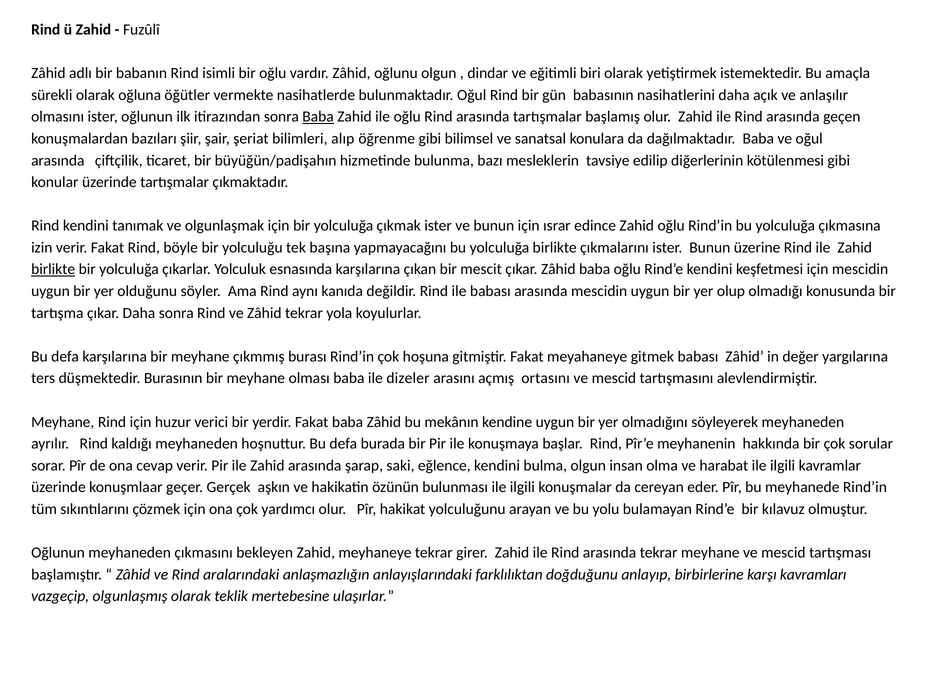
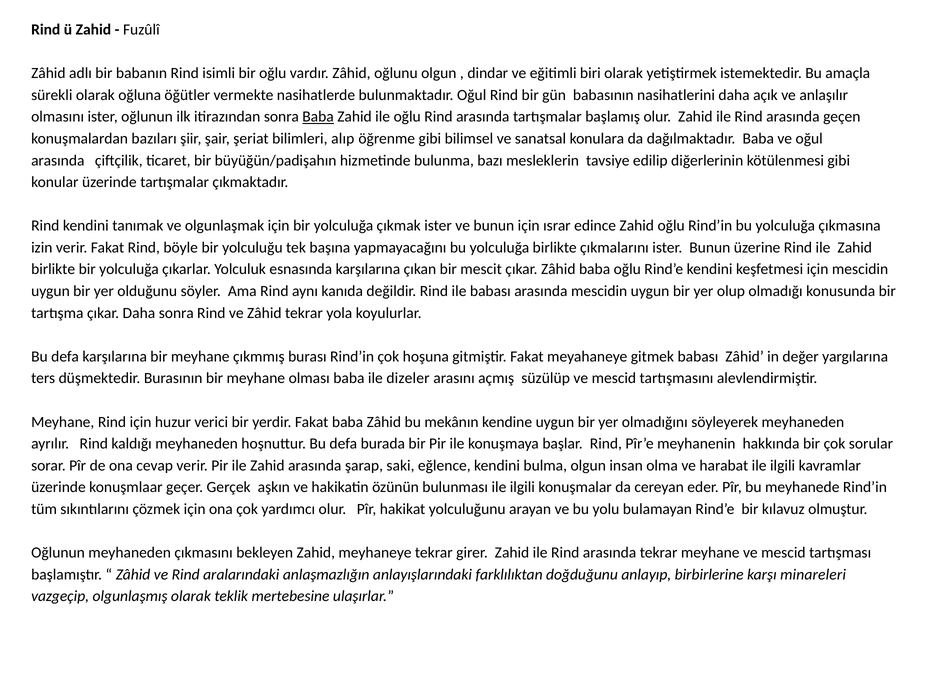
birlikte underline: present -> none (53, 269)
ortasını: ortasını -> süzülüp (546, 378)
kavramları: kavramları -> minareleri (813, 574)
